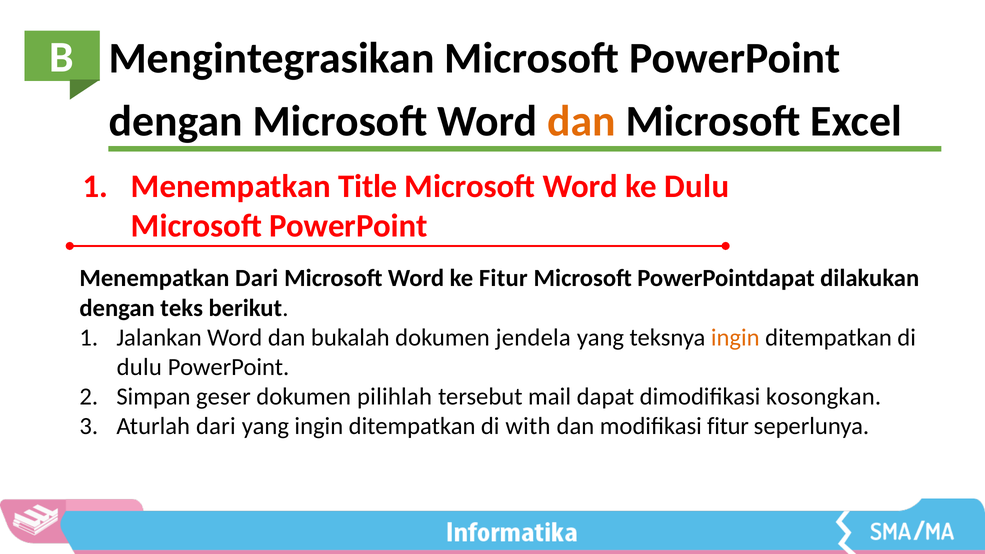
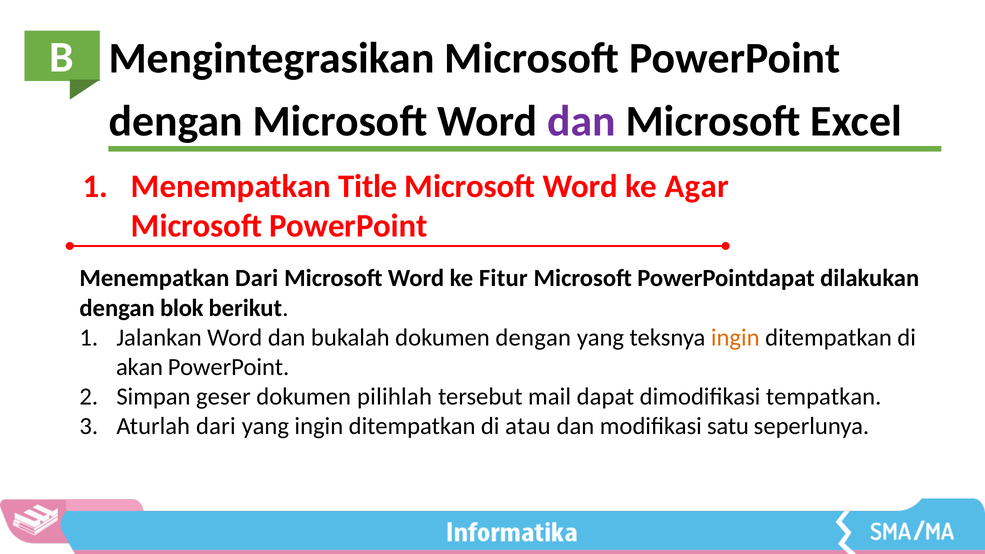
dan colour: orange -> purple (581, 121)
ke Dulu: Dulu -> Agar (697, 186)
teks: teks -> blok (182, 308)
dokumen jendela: jendela -> dengan (533, 338)
dulu: dulu -> akan (140, 367)
kosongkan: kosongkan -> tempatkan (824, 397)
with: with -> atau (528, 426)
modifikasi fitur: fitur -> satu (728, 426)
